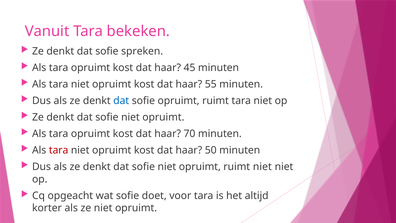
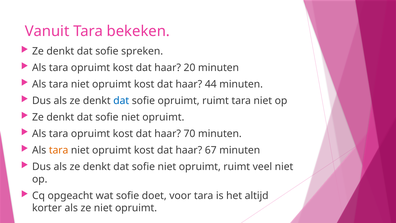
45: 45 -> 20 (190, 68)
55: 55 -> 44 (211, 84)
tara colour: red -> orange (59, 150)
50: 50 -> 67 (211, 150)
ruimt niet: niet -> veel (262, 167)
